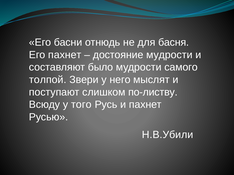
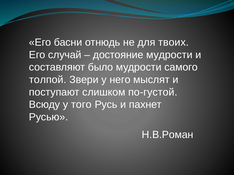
басня: басня -> твоих (173, 42)
Его пахнет: пахнет -> случай (65, 55)
по-листву: по-листву -> по-густой (153, 92)
Н.В.Убили: Н.В.Убили -> Н.В.Роман (168, 135)
